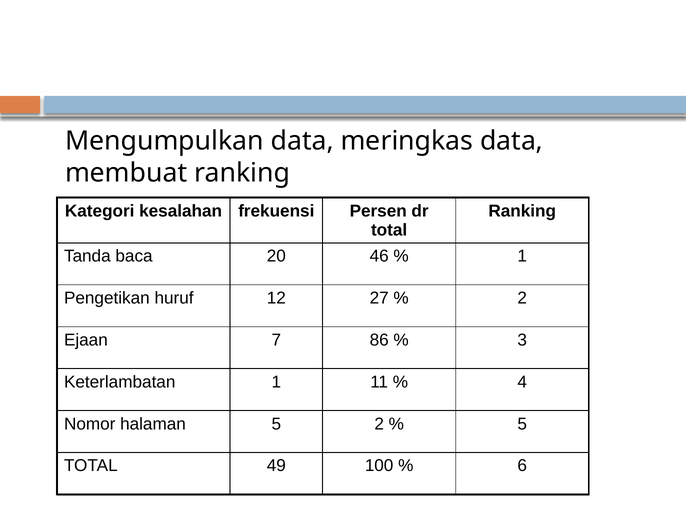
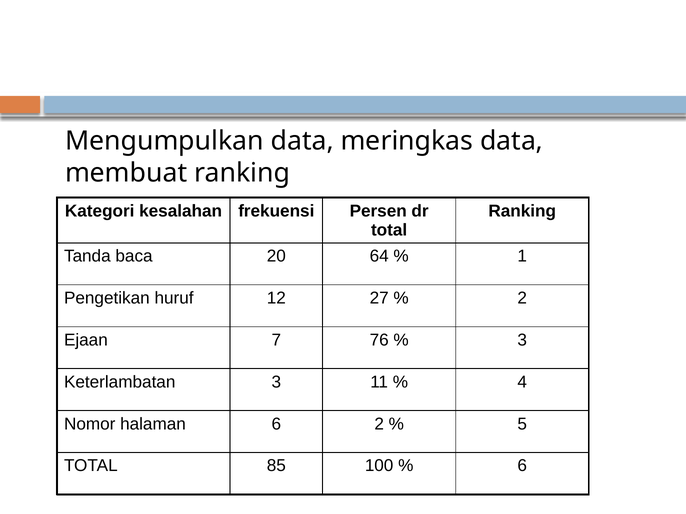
46: 46 -> 64 (379, 256)
86: 86 -> 76 (379, 340)
Keterlambatan 1: 1 -> 3 (276, 382)
halaman 5: 5 -> 6 (276, 424)
49: 49 -> 85 (276, 466)
